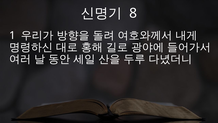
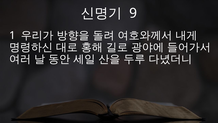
8: 8 -> 9 (133, 13)
